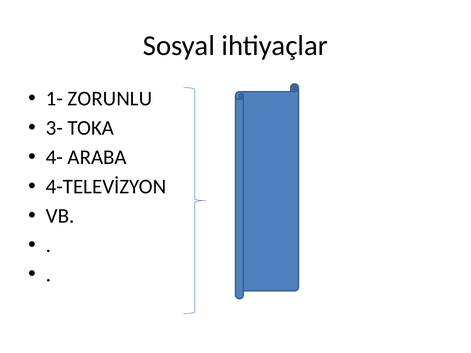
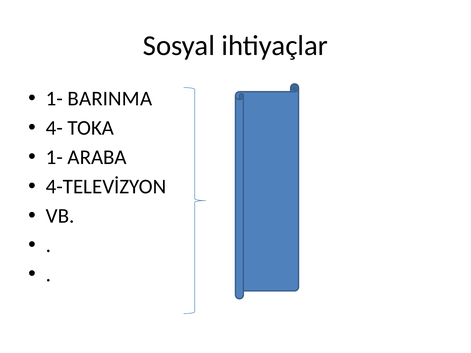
ZORUNLU: ZORUNLU -> BARINMA (110, 99)
3-: 3- -> 4- (54, 128)
4-: 4- -> 1- (54, 157)
